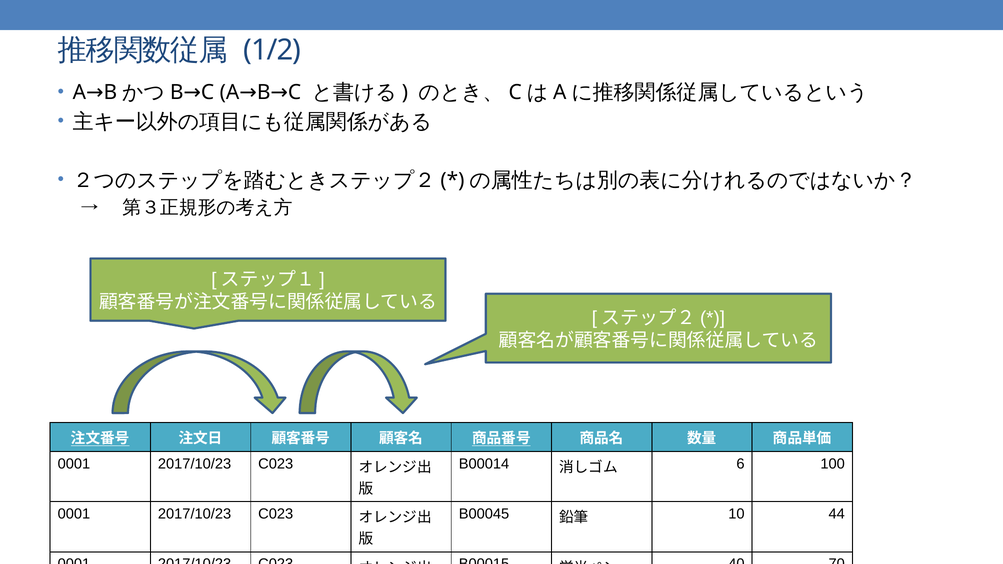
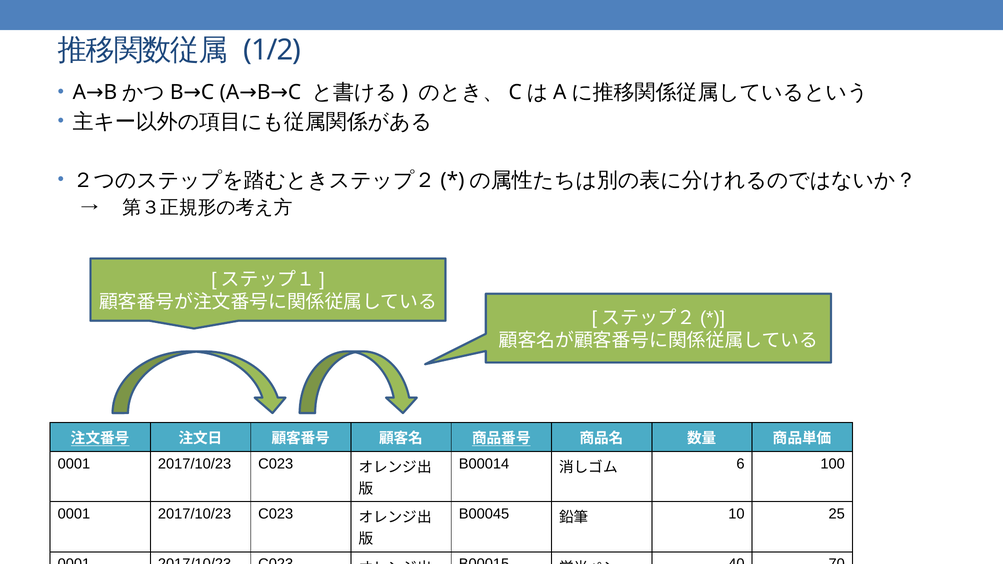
44: 44 -> 25 (837, 514)
